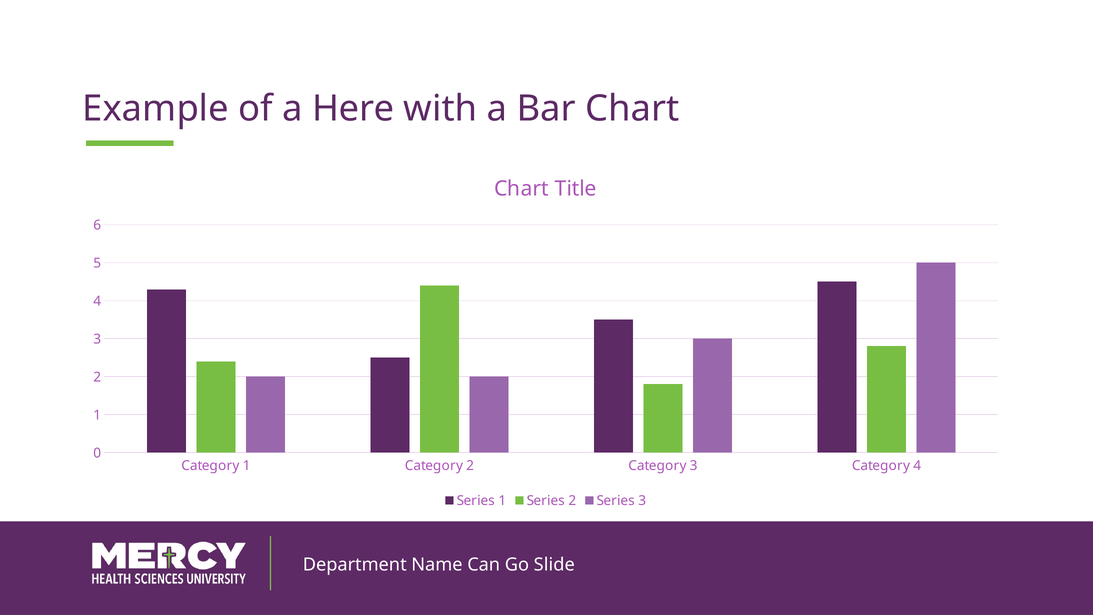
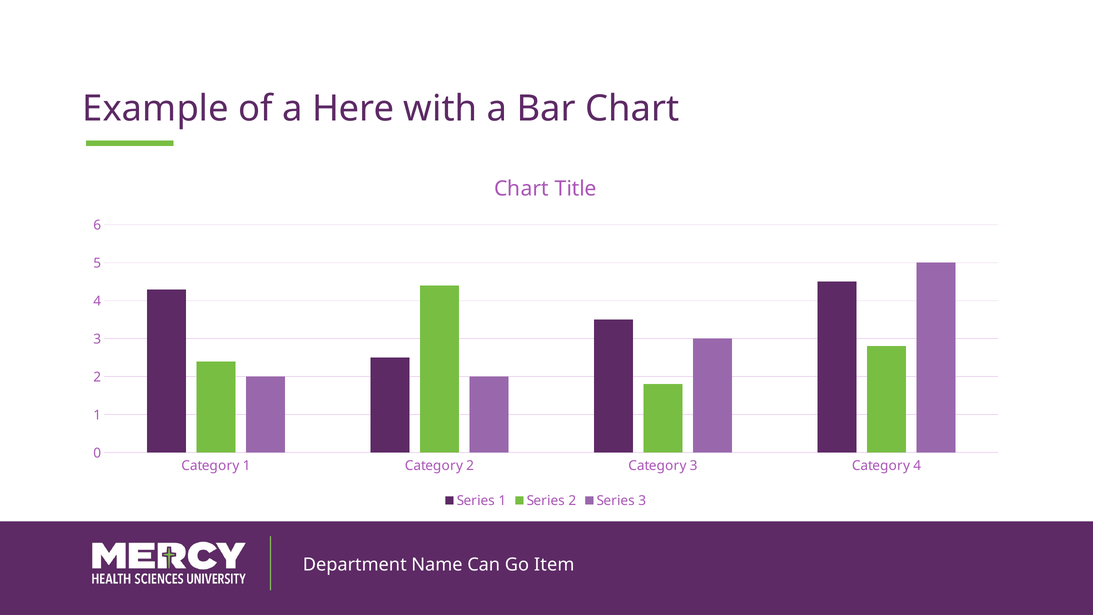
Slide: Slide -> Item (554, 564)
